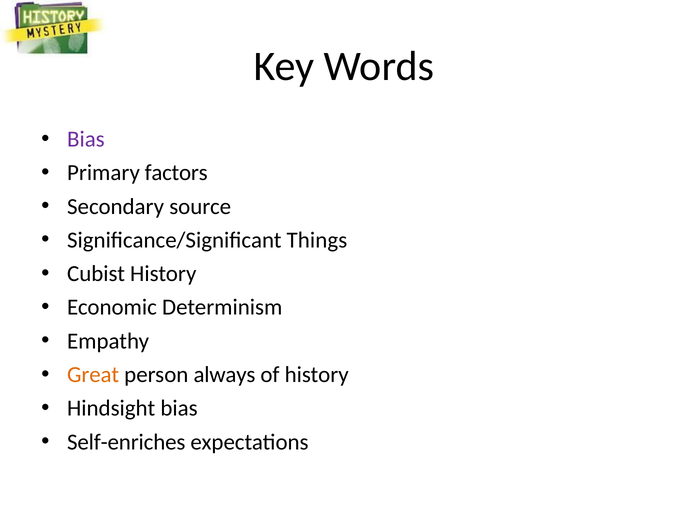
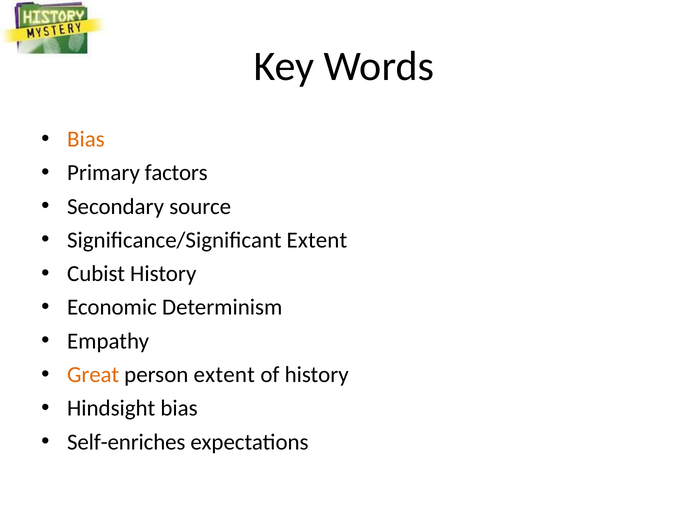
Bias colour: purple -> orange (86, 139)
Significance/Significant Things: Things -> Extent (317, 240)
person always: always -> extent (224, 375)
